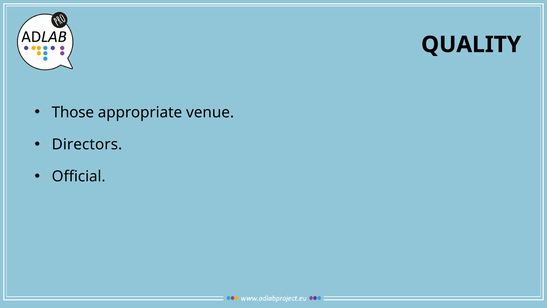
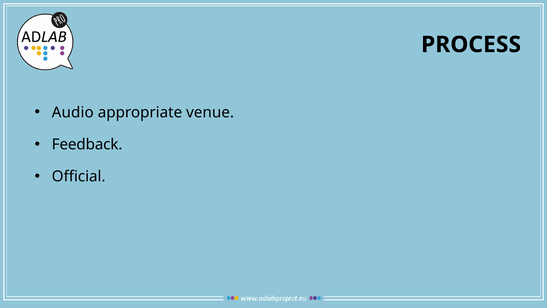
QUALITY: QUALITY -> PROCESS (471, 45)
Those: Those -> Audio (73, 112)
Directors: Directors -> Feedback (87, 144)
